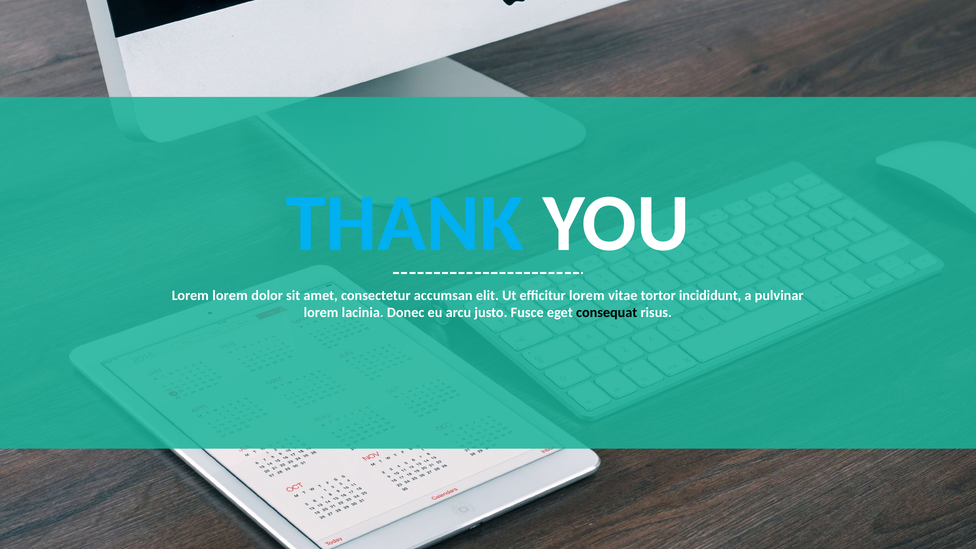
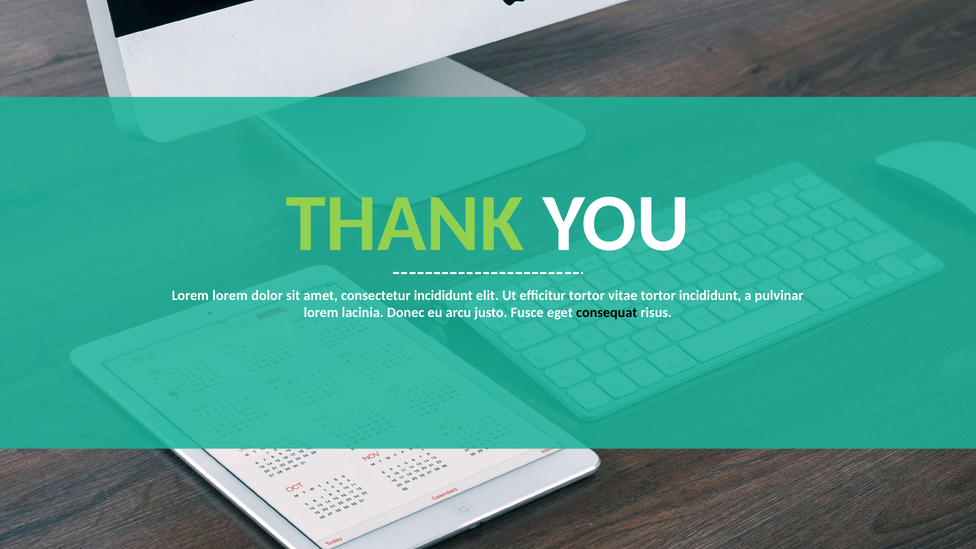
THANK colour: light blue -> light green (405, 223)
consectetur accumsan: accumsan -> incididunt (443, 296)
efficitur lorem: lorem -> tortor (587, 296)
